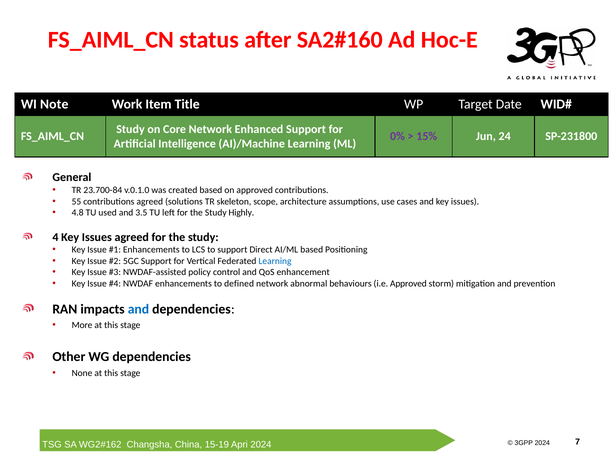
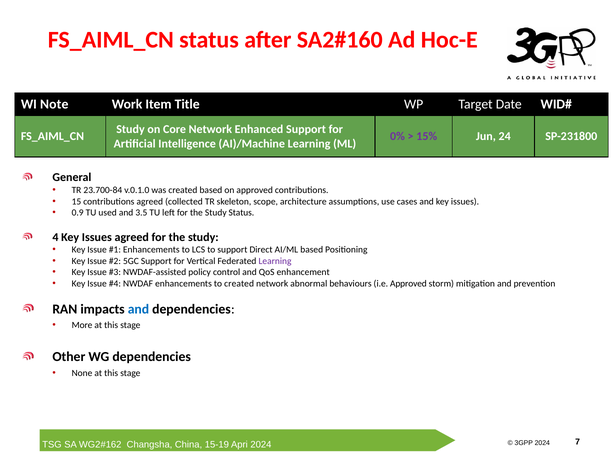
55: 55 -> 15 (76, 201)
solutions: solutions -> collected (184, 201)
4.8: 4.8 -> 0.9 (78, 213)
Study Highly: Highly -> Status (241, 213)
Learning colour: blue -> purple (275, 261)
to defined: defined -> created (239, 284)
